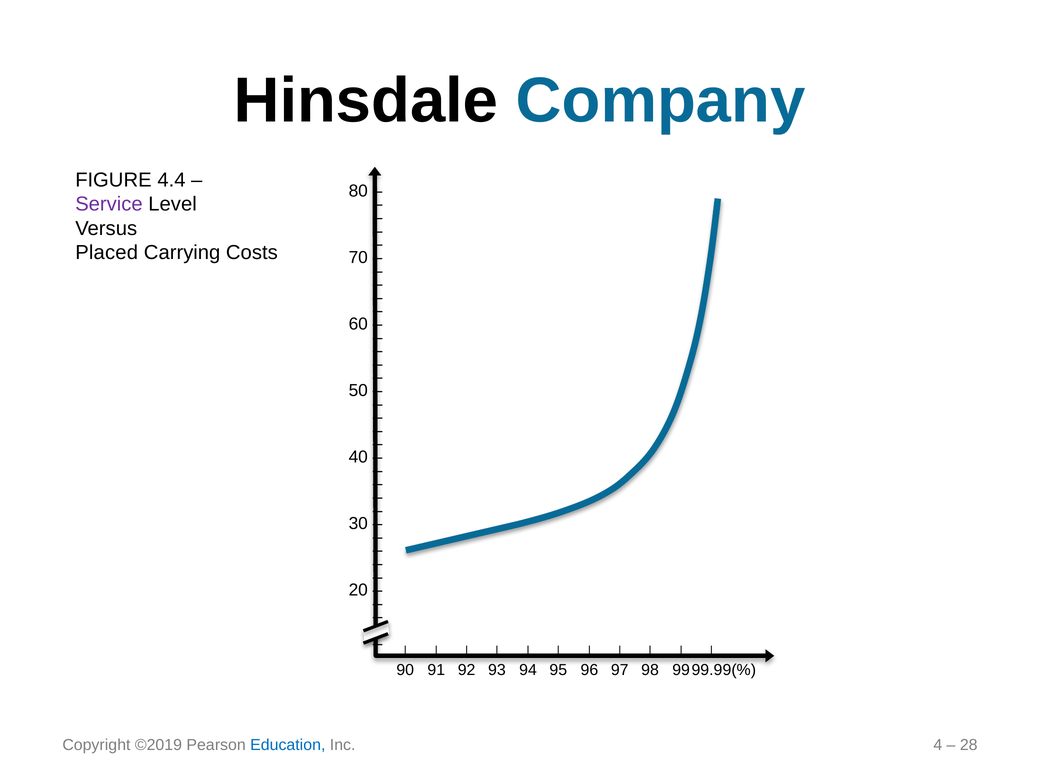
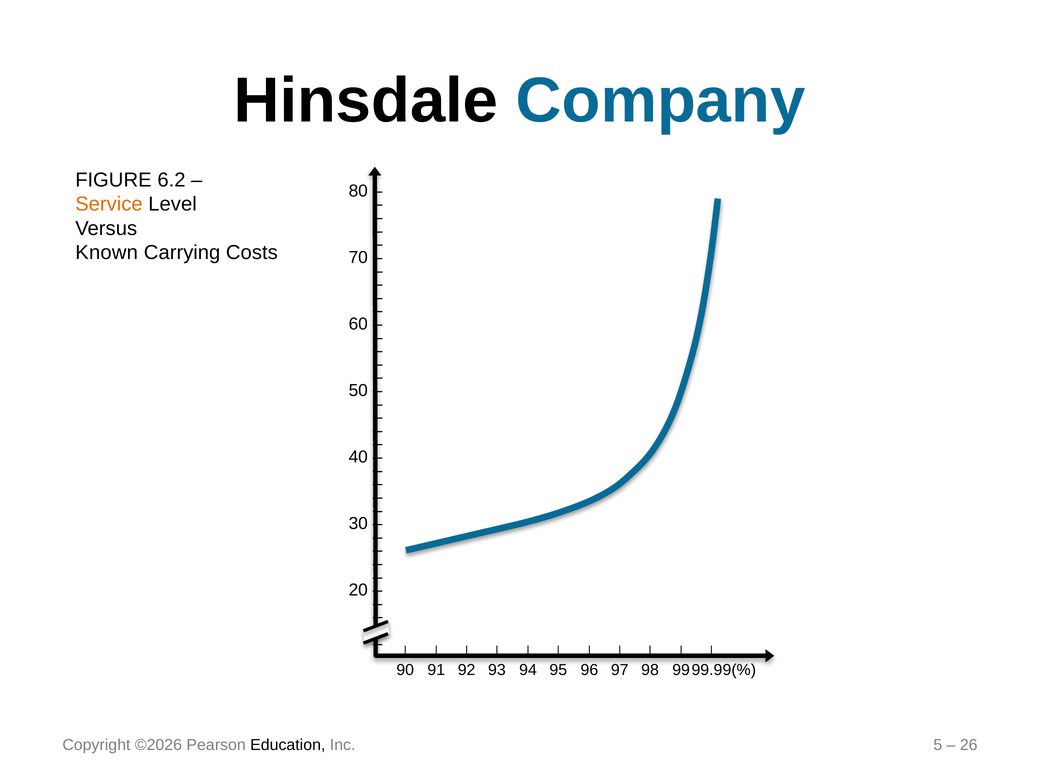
4.4: 4.4 -> 6.2 (171, 180)
Service colour: purple -> orange (109, 204)
Placed: Placed -> Known (107, 253)
©2019: ©2019 -> ©2026 (158, 745)
Education colour: blue -> black (288, 745)
4: 4 -> 5 (938, 745)
28: 28 -> 26 (969, 745)
